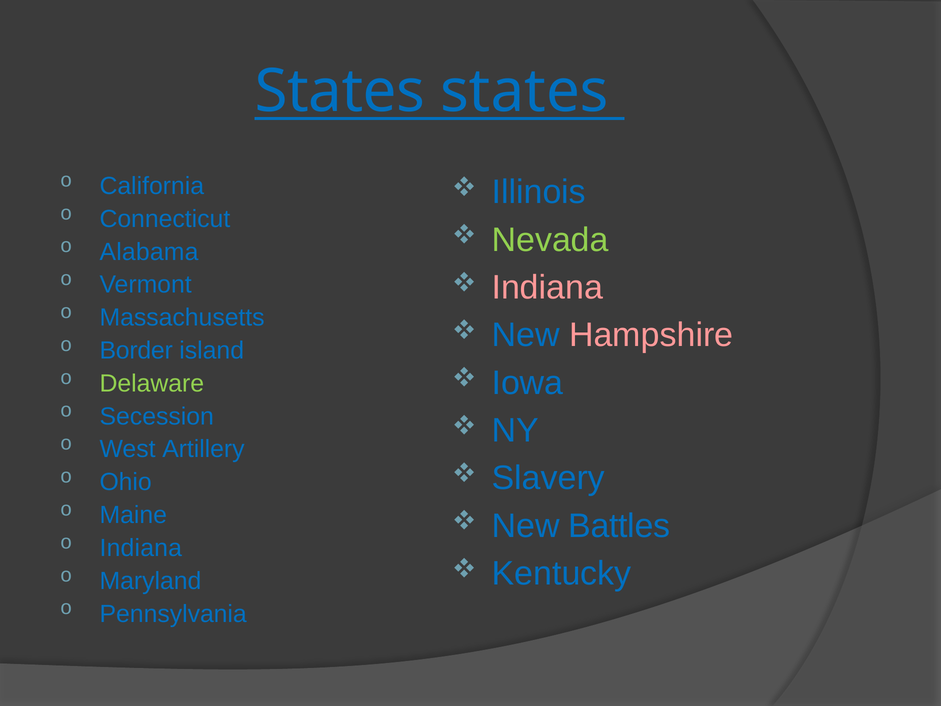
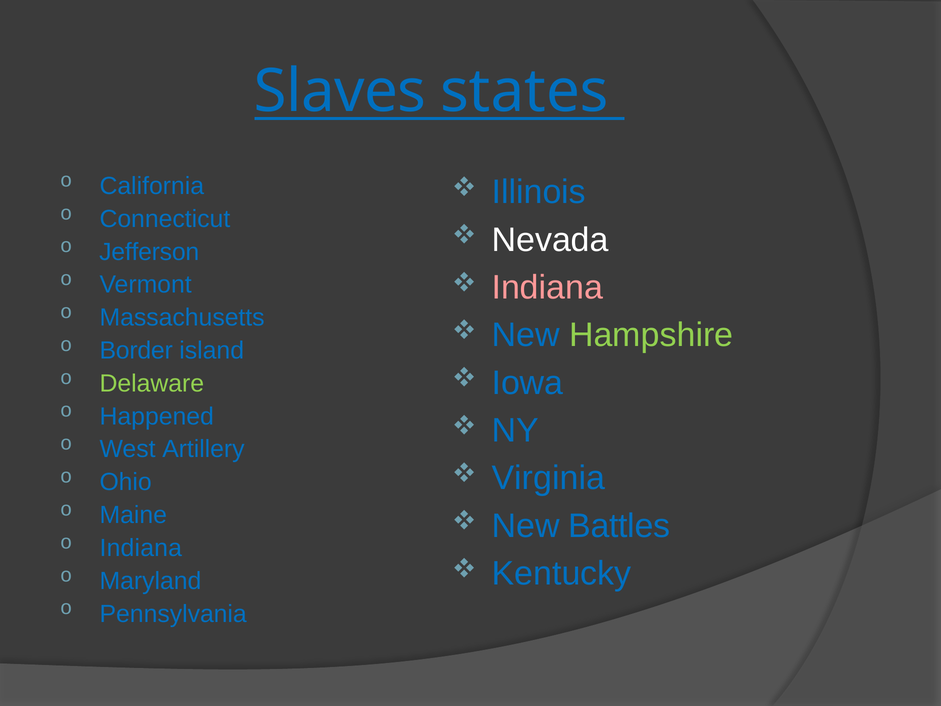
States: States -> Slaves (340, 91)
Nevada colour: light green -> white (550, 240)
Alabama: Alabama -> Jefferson (149, 252)
Hampshire colour: pink -> light green (651, 335)
Secession: Secession -> Happened (157, 416)
Slavery: Slavery -> Virginia (548, 478)
